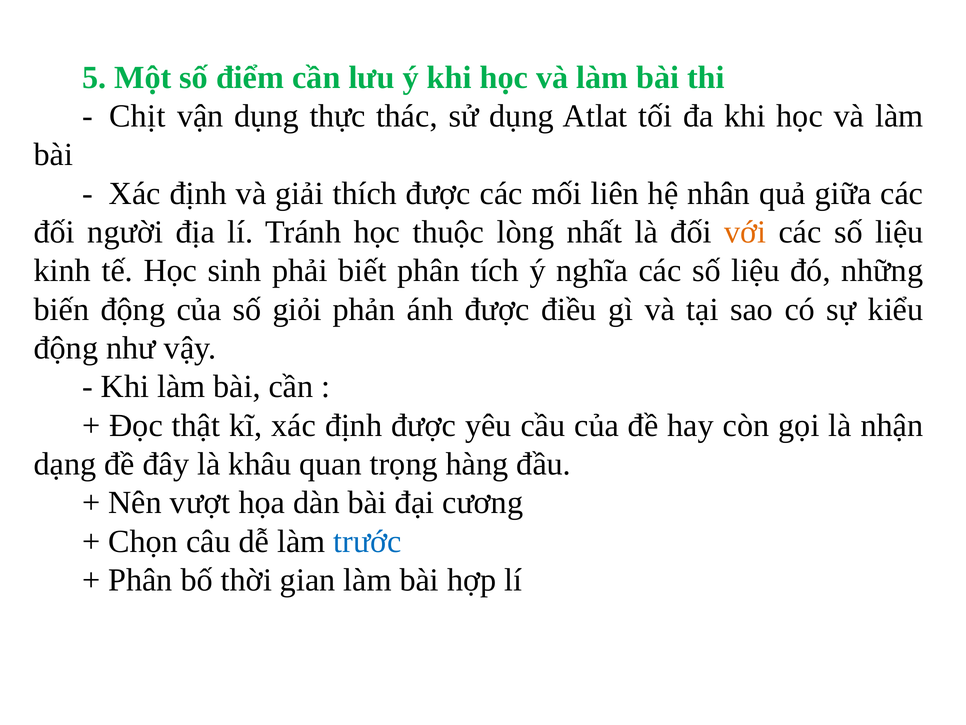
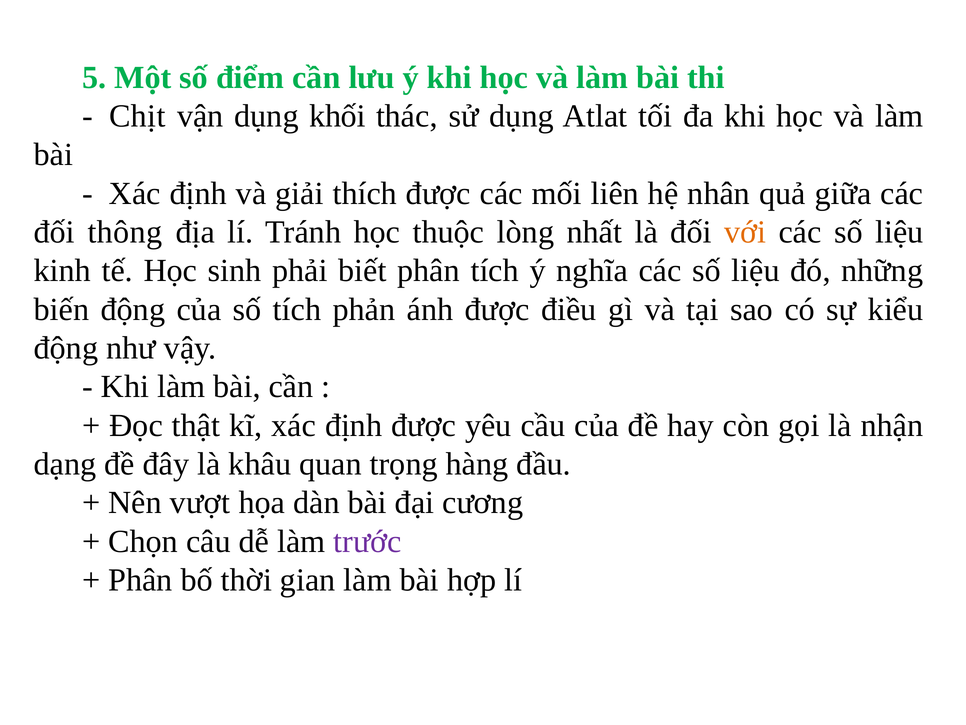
thực: thực -> khối (337, 116)
người: người -> thông (125, 232)
số giỏi: giỏi -> tích (297, 309)
trước colour: blue -> purple (368, 541)
